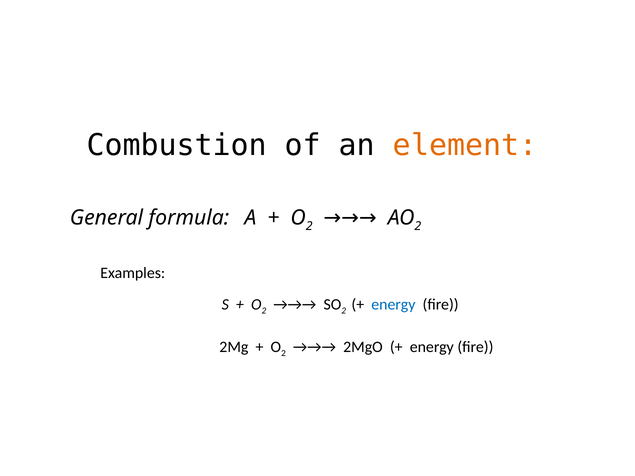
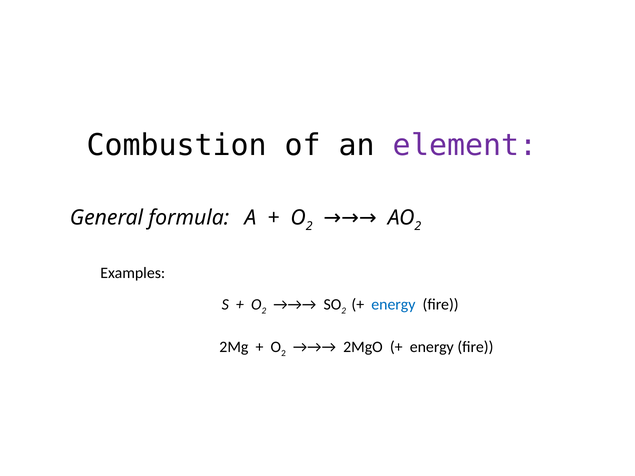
element colour: orange -> purple (465, 145)
